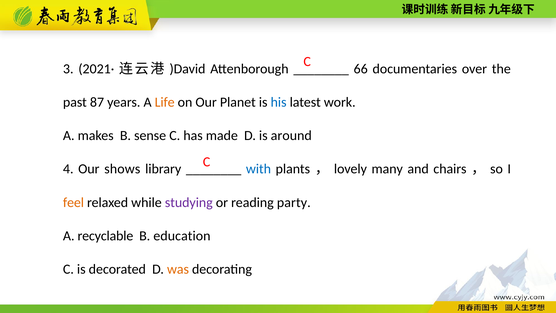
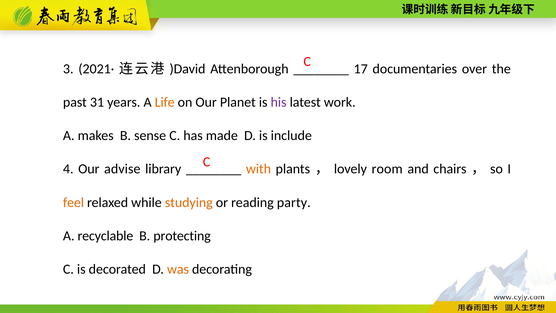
66: 66 -> 17 (361, 69)
87: 87 -> 31 (97, 102)
his colour: blue -> purple (279, 102)
around: around -> include (291, 136)
shows: shows -> advise (122, 169)
with colour: blue -> orange (258, 169)
many: many -> room (387, 169)
studying colour: purple -> orange (189, 202)
education: education -> protecting (182, 236)
